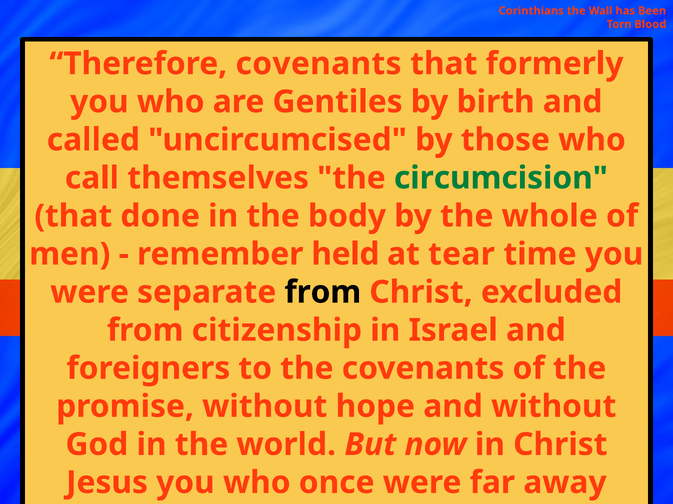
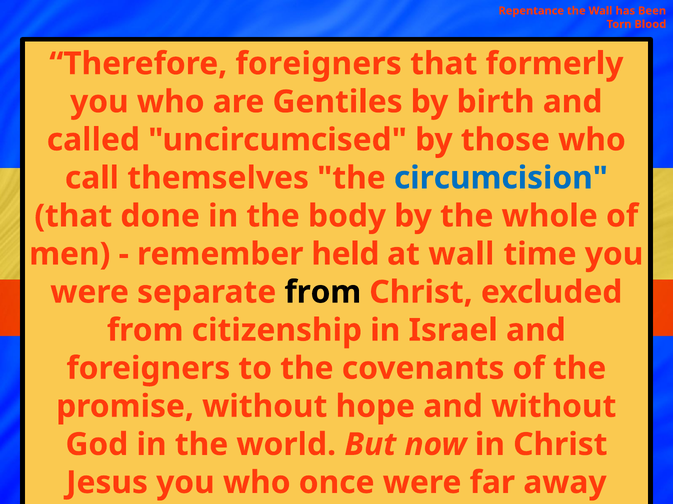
Corinthians: Corinthians -> Repentance (531, 11)
Therefore covenants: covenants -> foreigners (319, 64)
circumcision colour: green -> blue (501, 178)
at tear: tear -> wall (461, 254)
